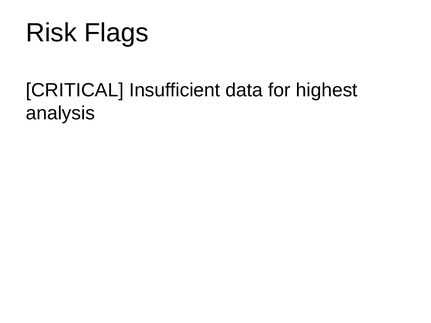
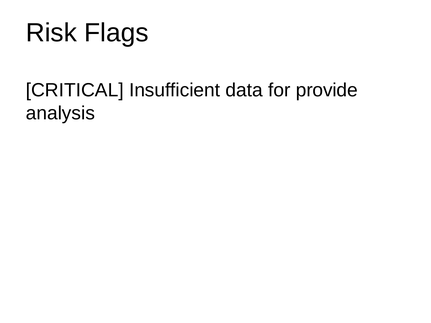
highest: highest -> provide (327, 90)
